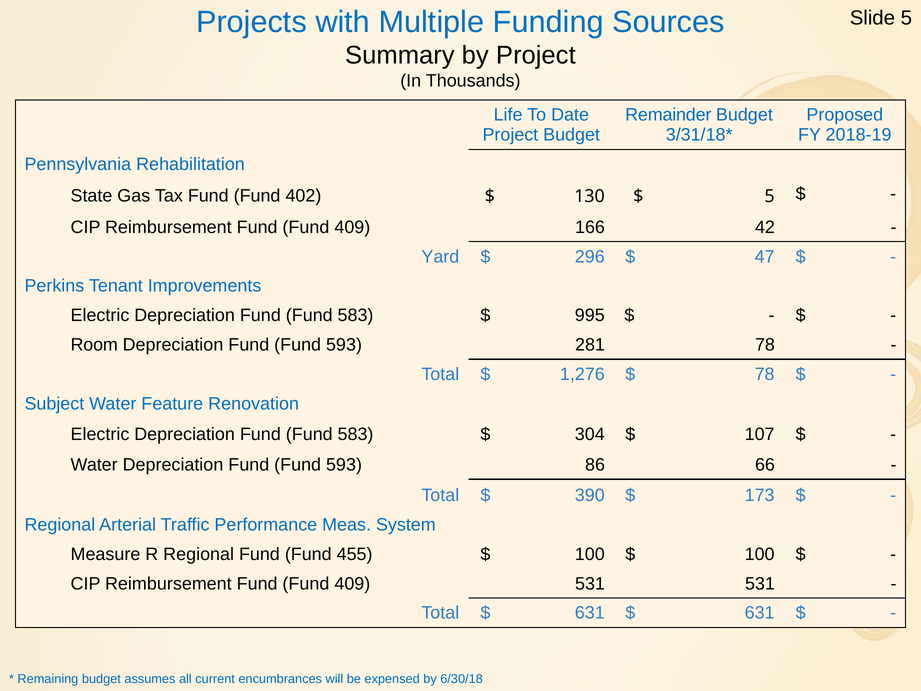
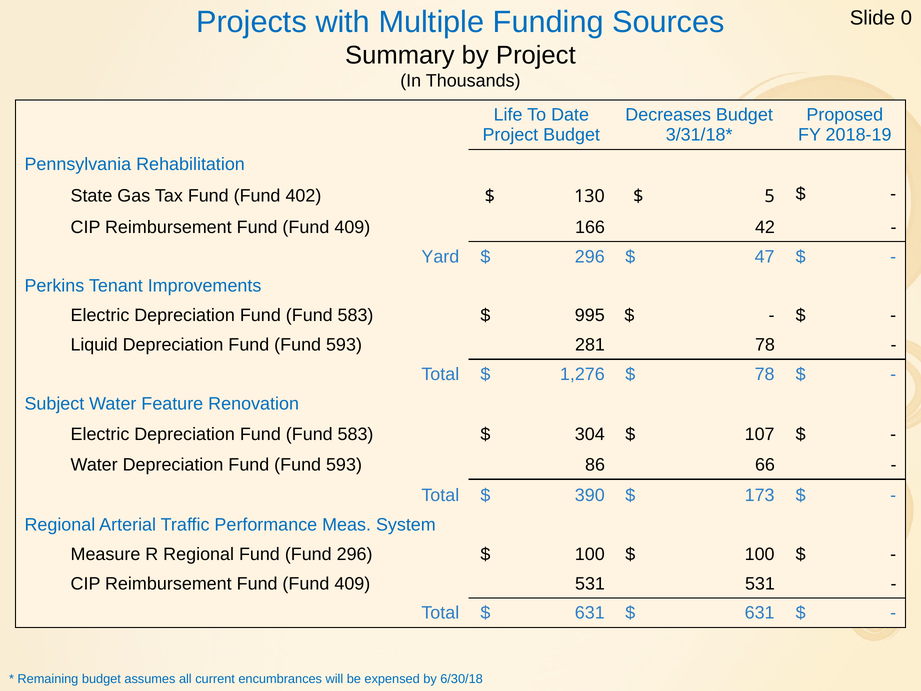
Slide 5: 5 -> 0 (906, 18)
Remainder: Remainder -> Decreases (668, 115)
Room: Room -> Liquid (94, 345)
Fund 455: 455 -> 296 (355, 554)
